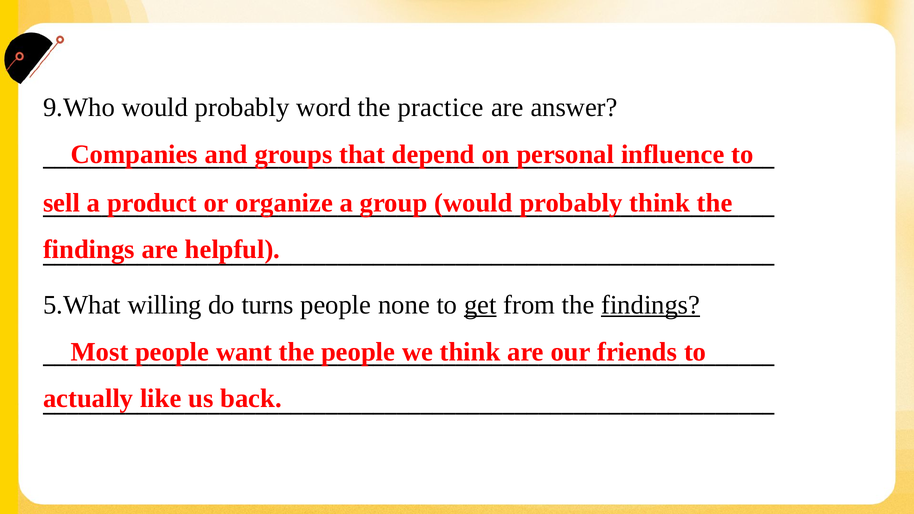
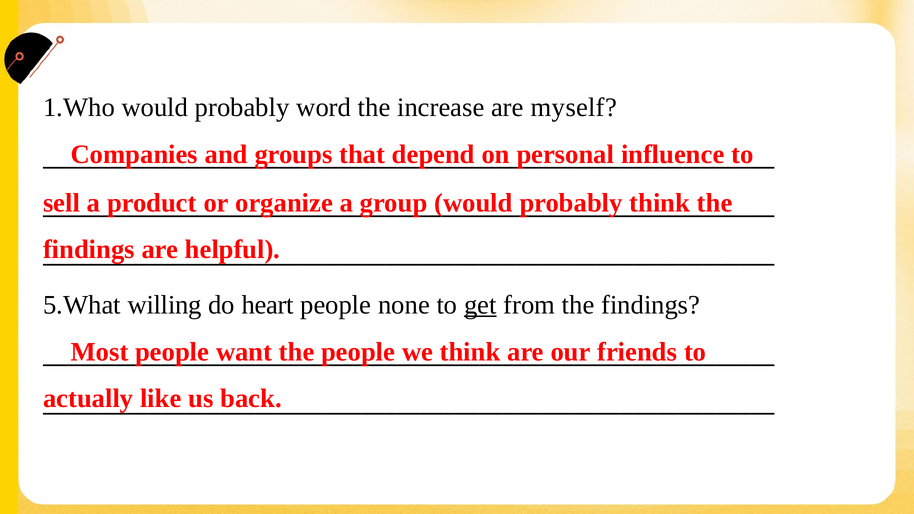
9.Who: 9.Who -> 1.Who (79, 107)
practice: practice -> increase (441, 107)
answer: answer -> myself (574, 107)
turns: turns -> heart (268, 305)
findings underline: present -> none (651, 305)
